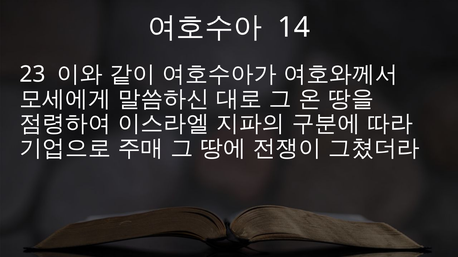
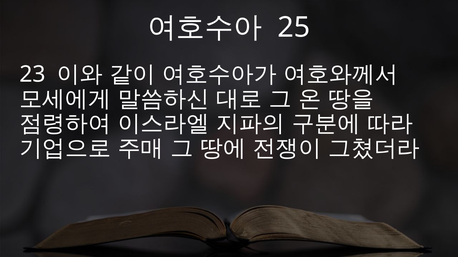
14: 14 -> 25 (294, 28)
